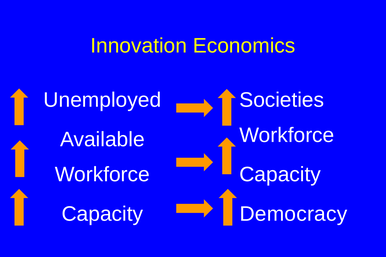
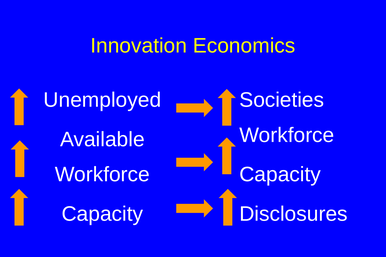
Democracy: Democracy -> Disclosures (293, 214)
